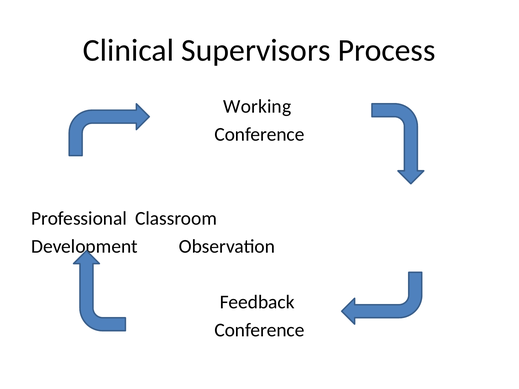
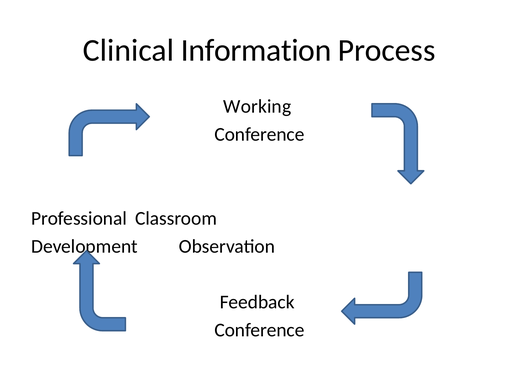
Supervisors: Supervisors -> Information (256, 50)
